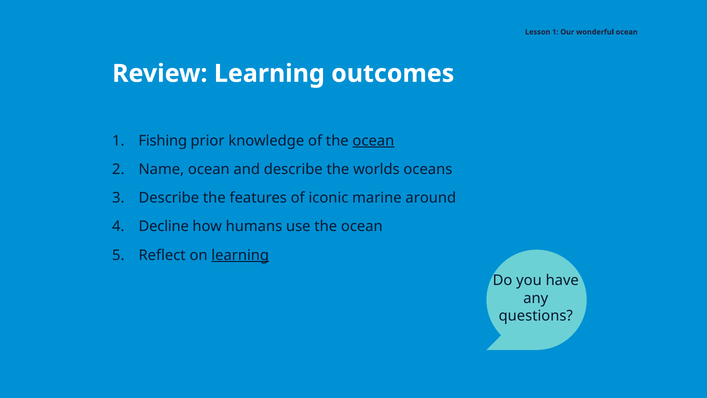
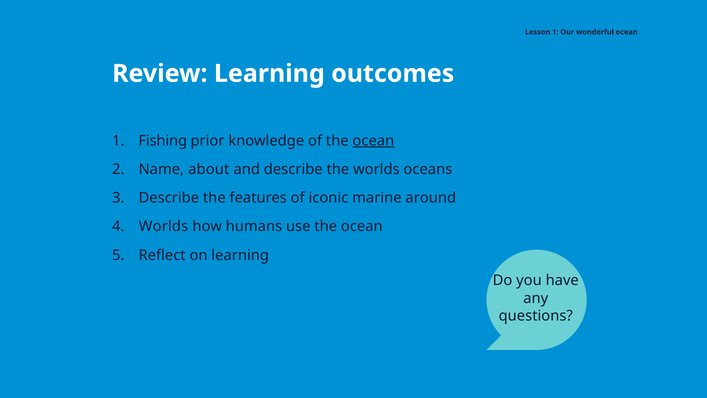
Name ocean: ocean -> about (209, 169)
Decline: Decline -> Worlds (164, 226)
learning underline: present -> none (240, 255)
